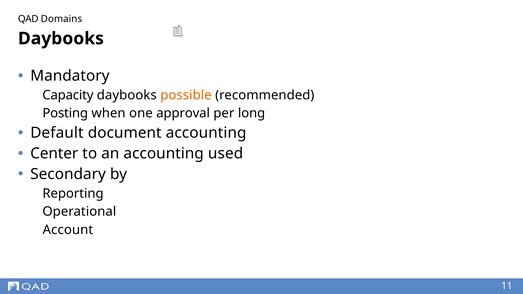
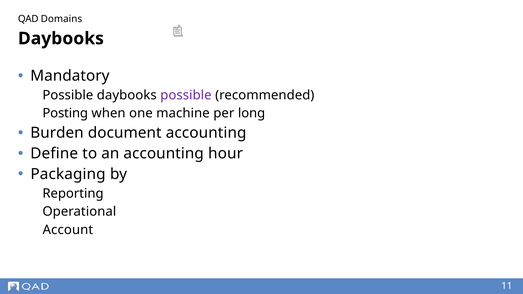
Capacity: Capacity -> Possible (68, 95)
possible colour: orange -> purple (186, 95)
approval: approval -> machine (183, 113)
Default: Default -> Burden (57, 133)
Center: Center -> Define (54, 153)
used: used -> hour (226, 153)
Secondary: Secondary -> Packaging (68, 174)
